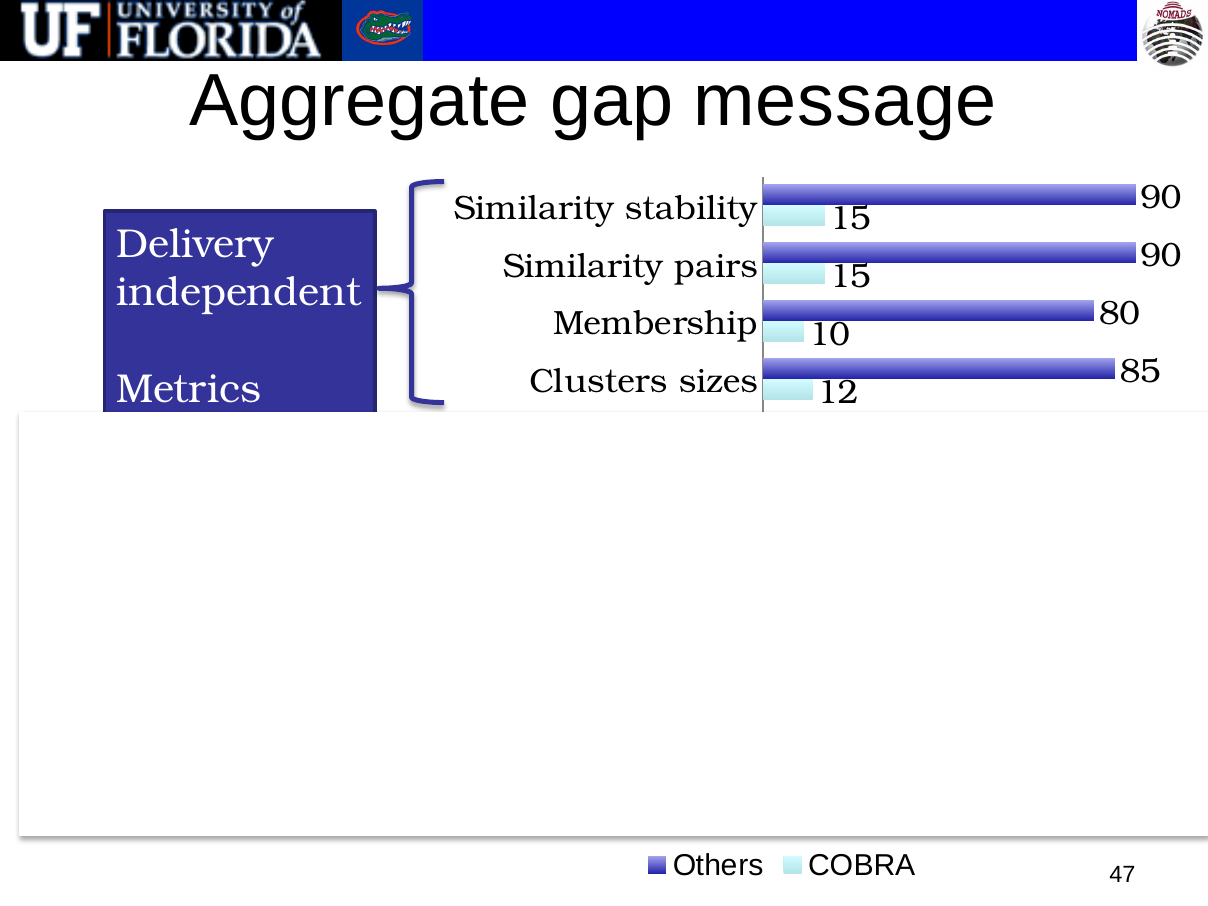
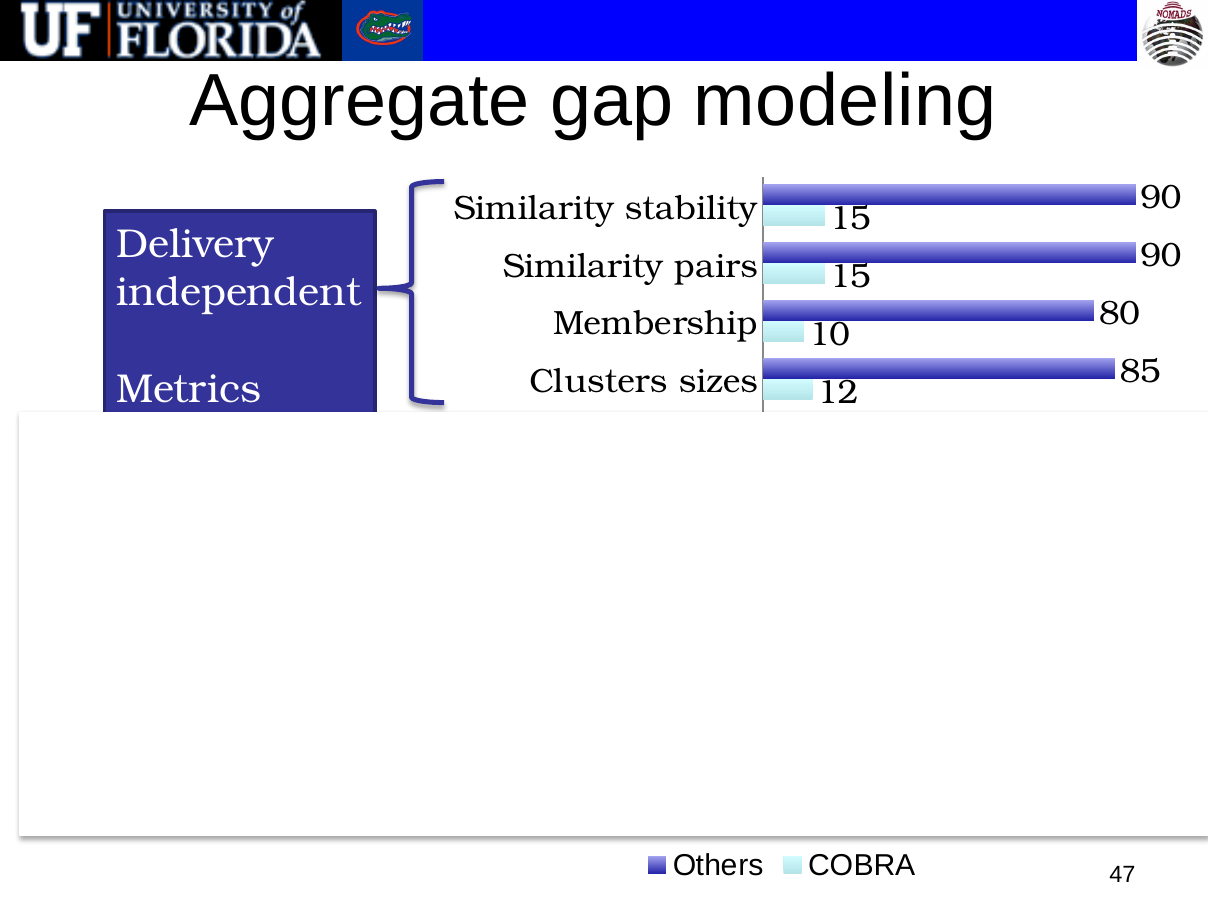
message: message -> modeling (845, 101)
